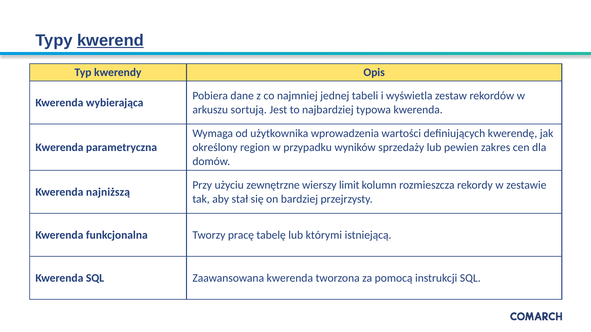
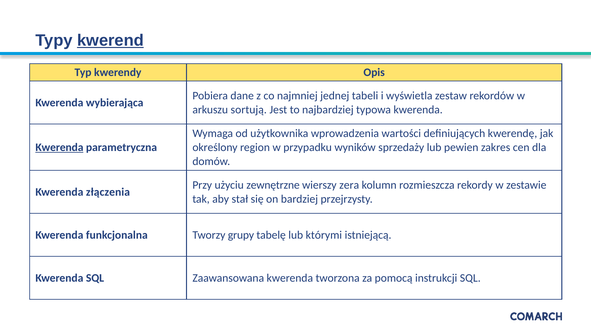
Kwerenda underline: none -> present (59, 148)
limit: limit -> zera (349, 185)
najniższą: najniższą -> złączenia (108, 192)
pracę: pracę -> grupy (241, 235)
